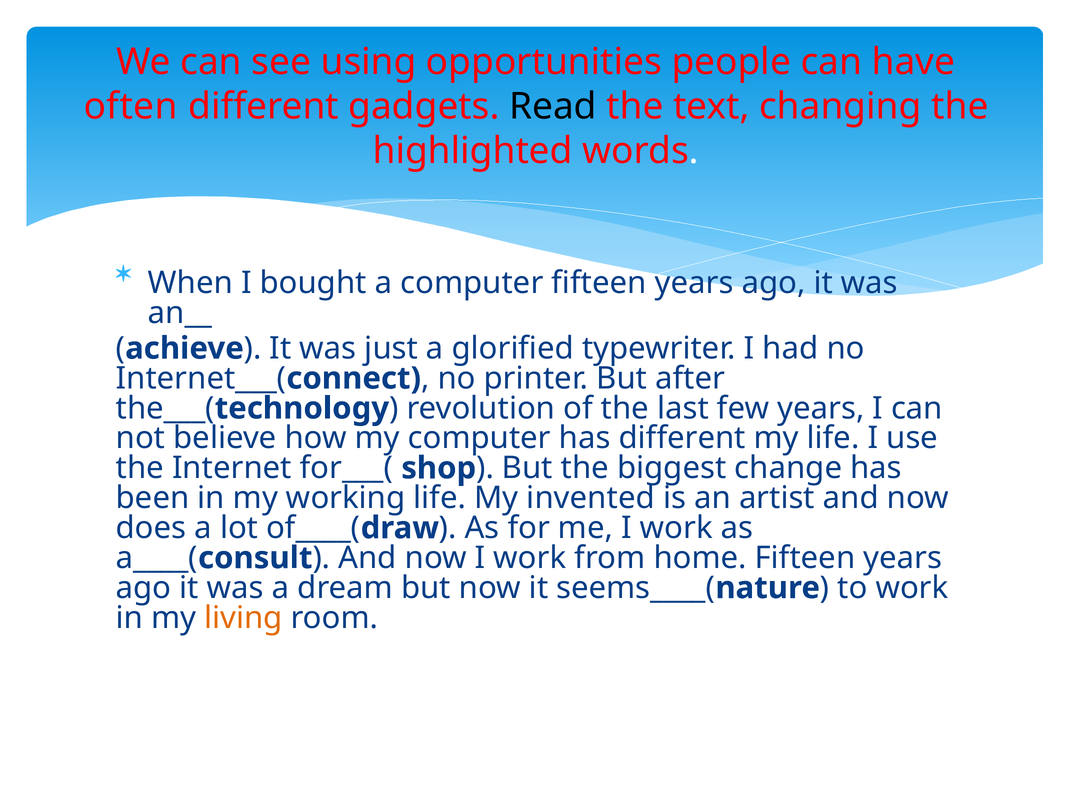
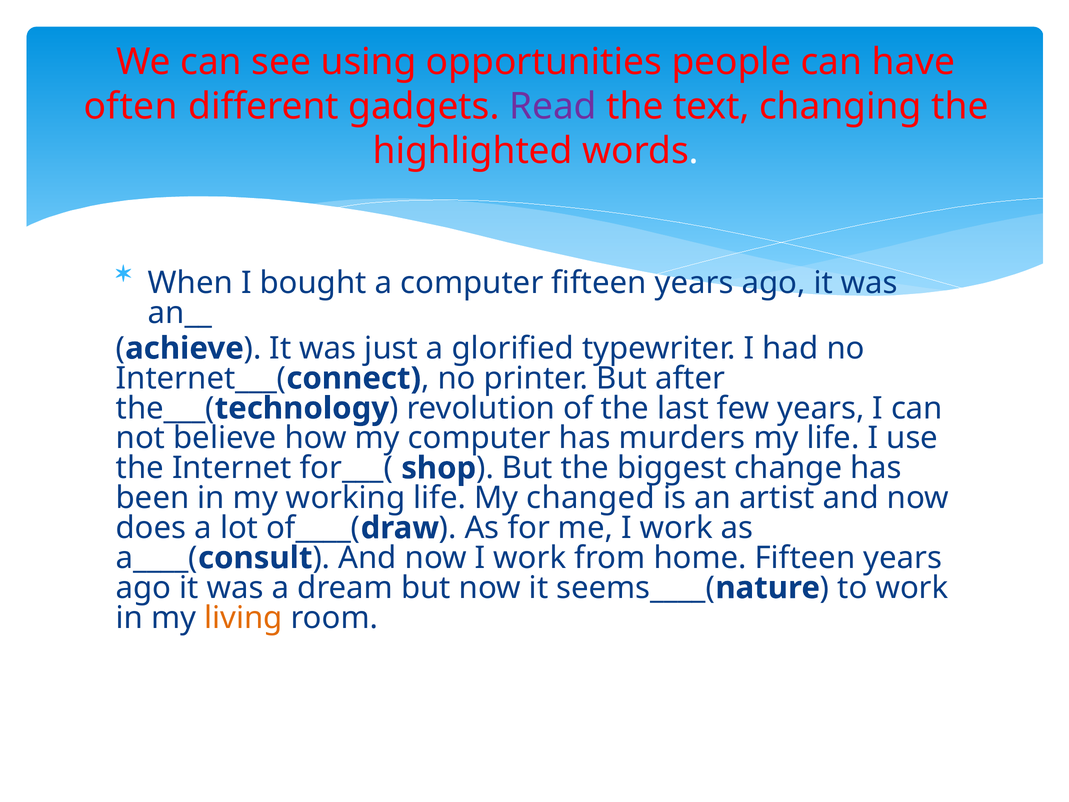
Read colour: black -> purple (553, 106)
has different: different -> murders (682, 438)
invented: invented -> changed (591, 498)
